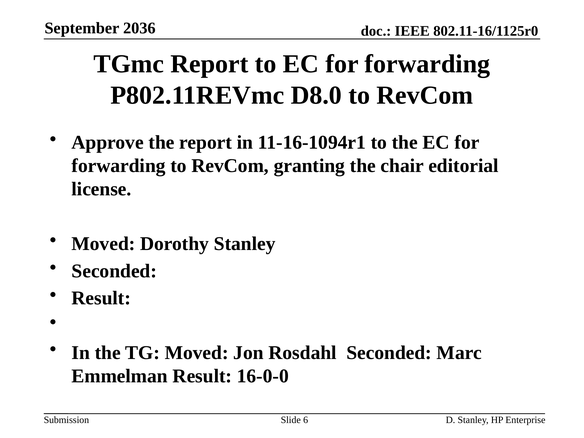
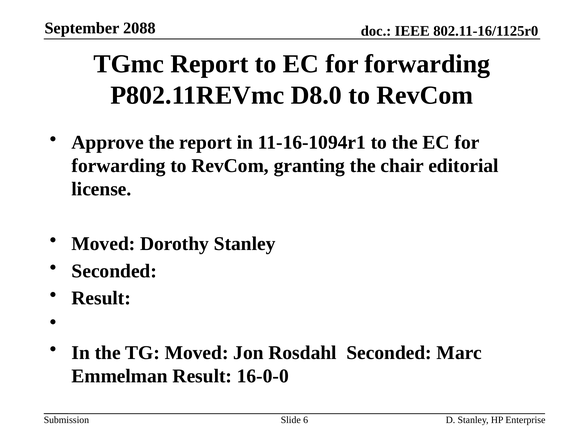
2036: 2036 -> 2088 (139, 28)
